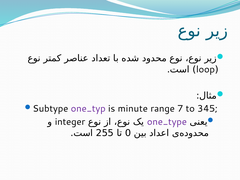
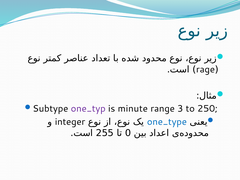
loop: loop -> rage (205, 69)
7: 7 -> 3 (180, 109)
345: 345 -> 250 (207, 109)
one_type colour: purple -> blue (167, 122)
